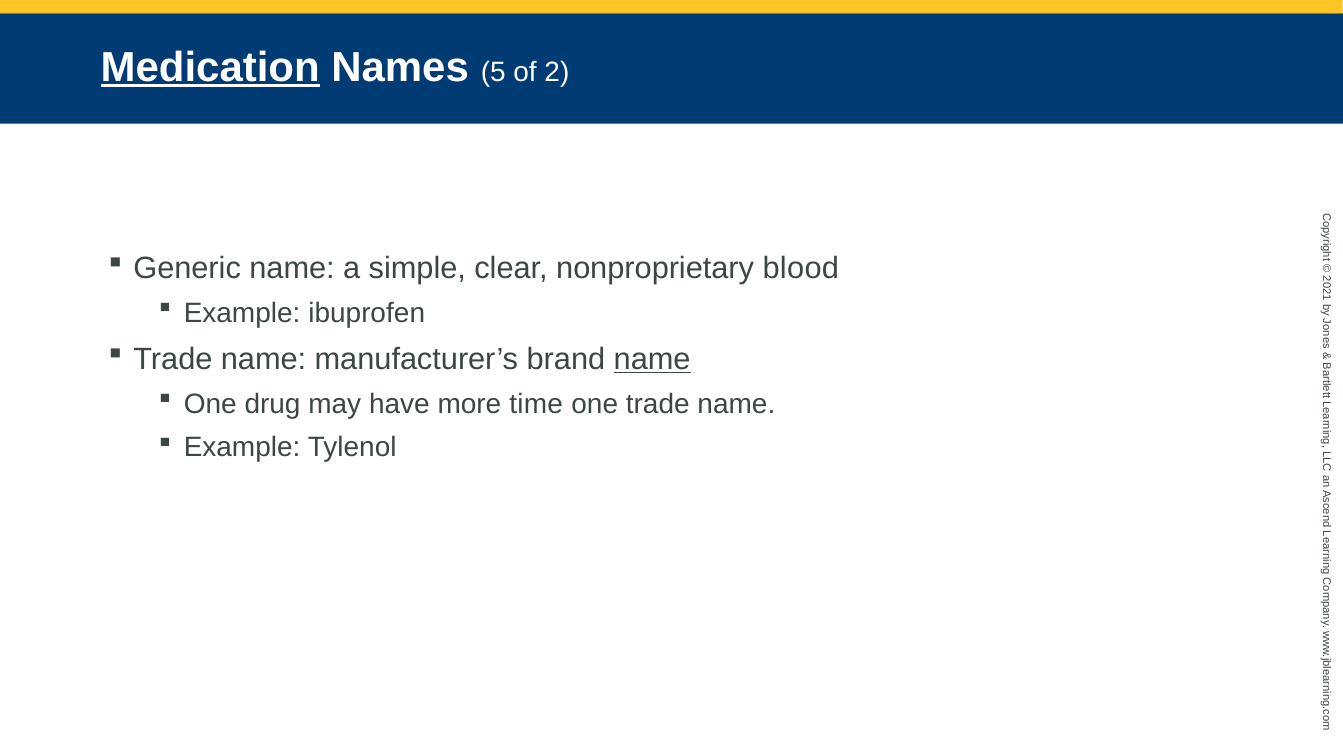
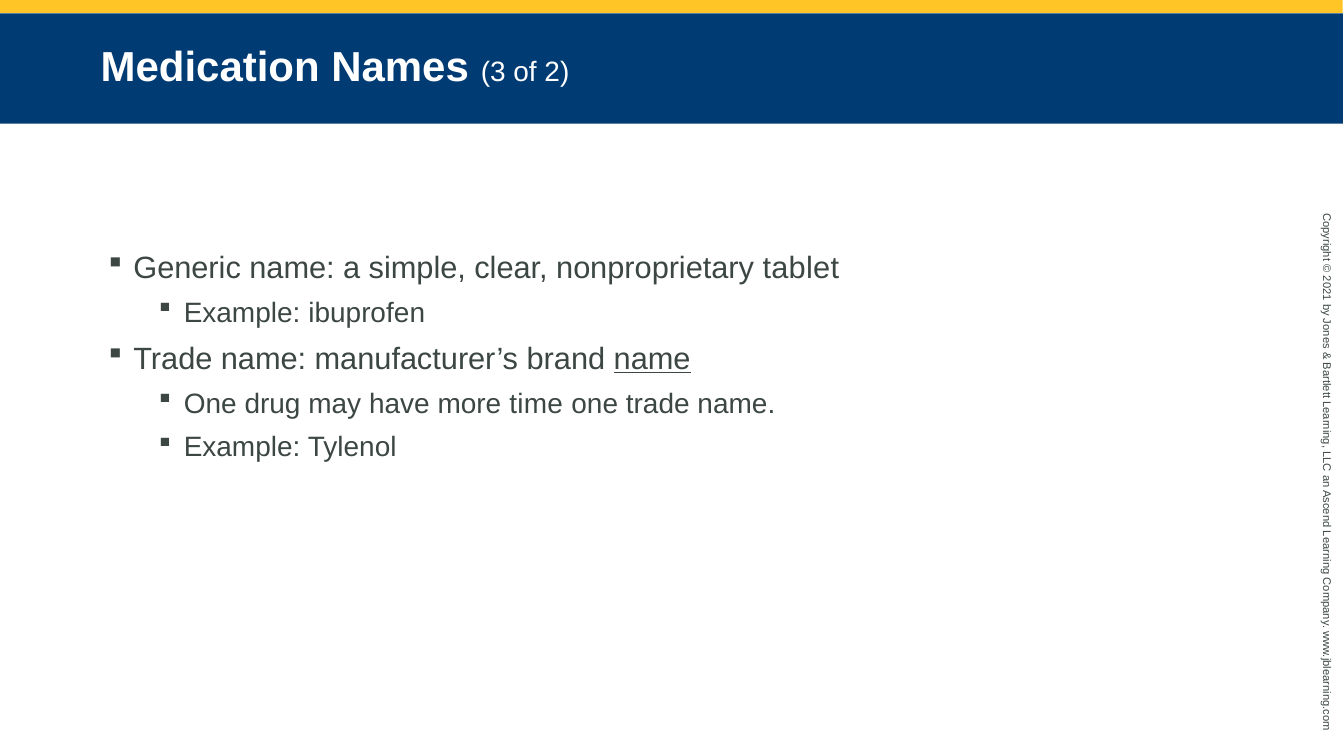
Medication underline: present -> none (210, 67)
5: 5 -> 3 (493, 72)
blood: blood -> tablet (801, 268)
